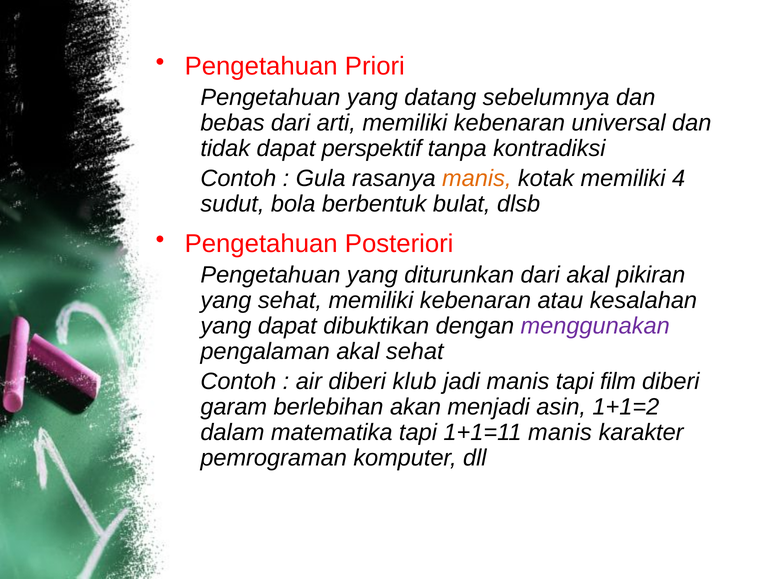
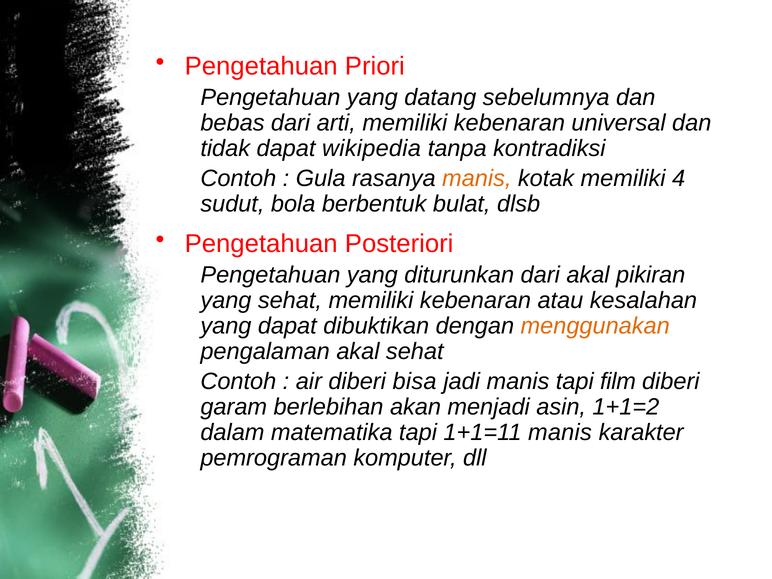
perspektif: perspektif -> wikipedia (371, 148)
menggunakan colour: purple -> orange (595, 326)
klub: klub -> bisa (415, 381)
